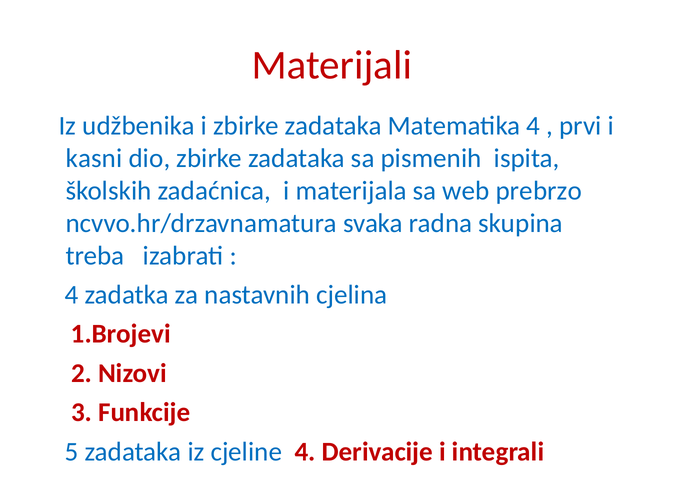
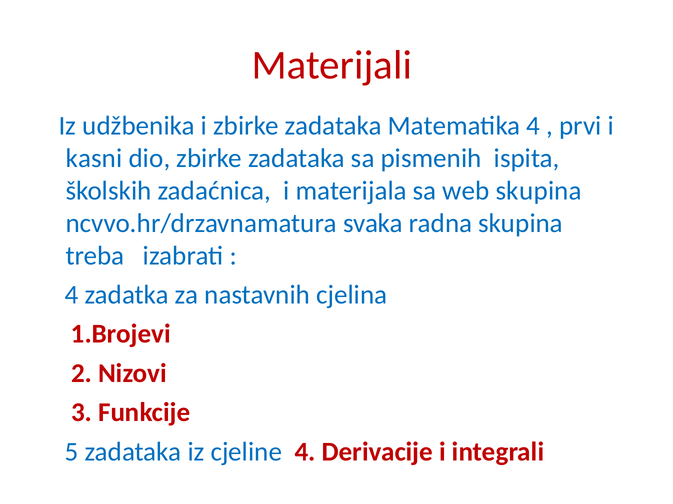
web prebrzo: prebrzo -> skupina (539, 191)
